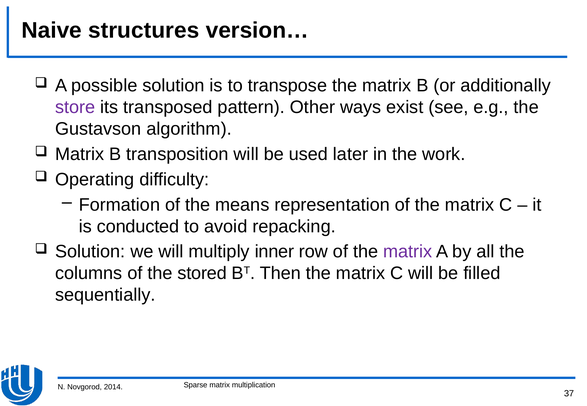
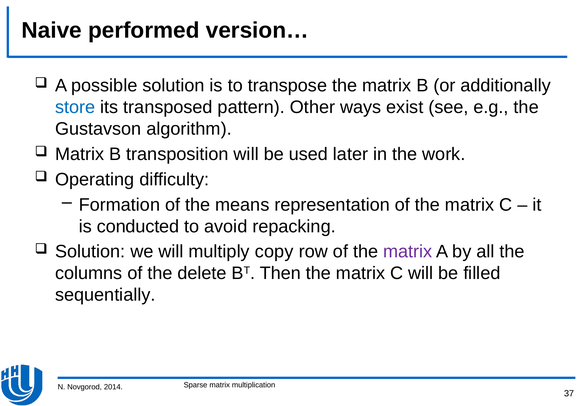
structures: structures -> performed (144, 31)
store colour: purple -> blue (75, 107)
inner: inner -> copy (274, 252)
stored: stored -> delete (202, 274)
